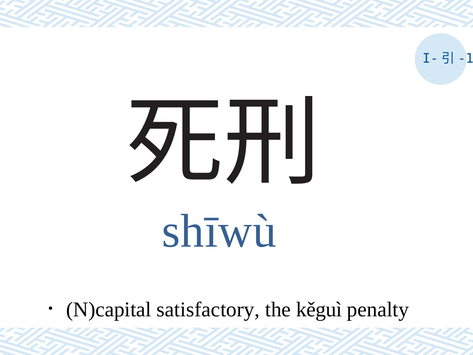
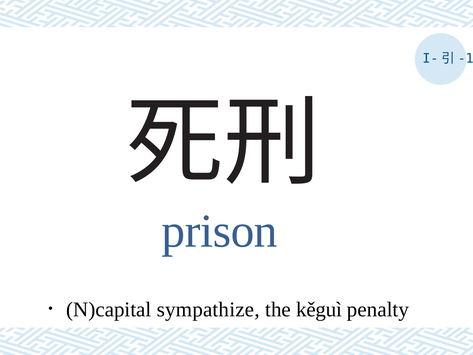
shīwù: shīwù -> prison (220, 231)
satisfactory: satisfactory -> sympathize (208, 309)
